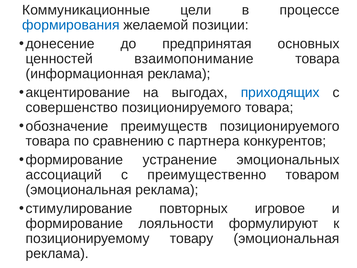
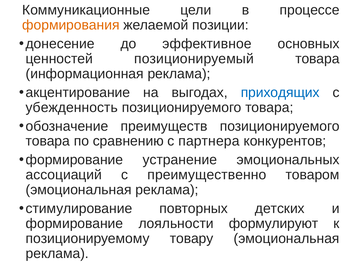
формирования colour: blue -> orange (71, 25)
предпринятая: предпринятая -> эффективное (207, 44)
взаимопонимание: взаимопонимание -> позиционируемый (194, 59)
совершенство: совершенство -> убежденность (72, 107)
игровое: игровое -> детских (280, 208)
